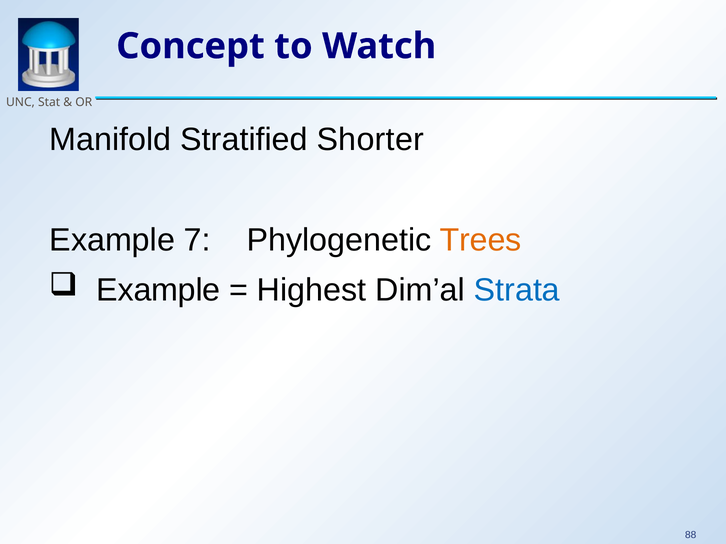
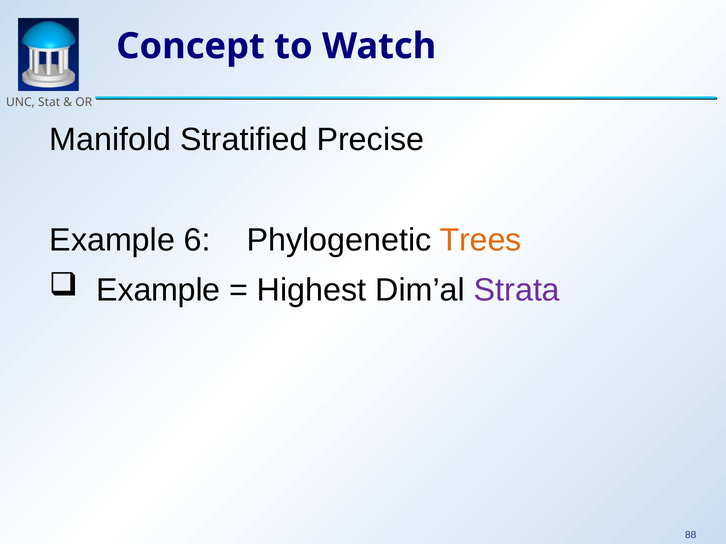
Shorter: Shorter -> Precise (370, 140)
7: 7 -> 6 (197, 240)
Strata colour: blue -> purple (517, 291)
